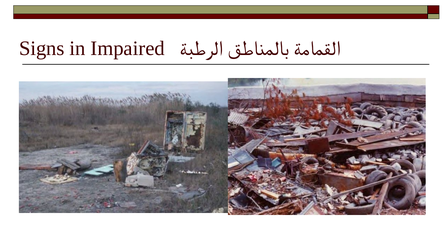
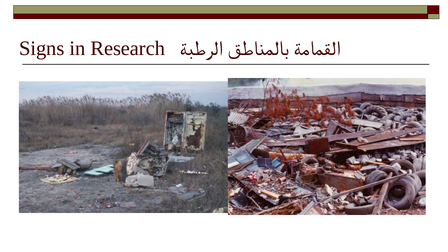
Impaired: Impaired -> Research (128, 48)
